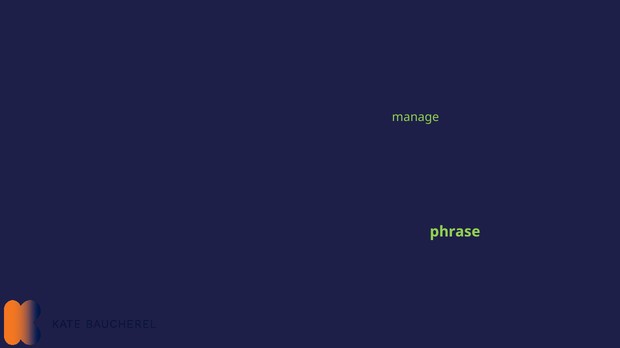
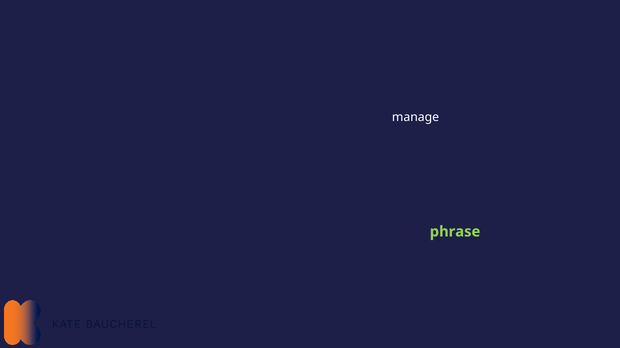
manage colour: light green -> white (416, 117)
